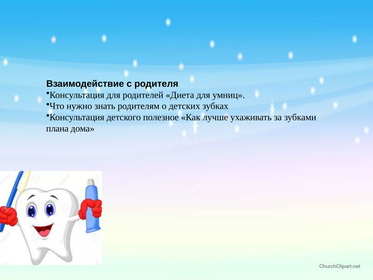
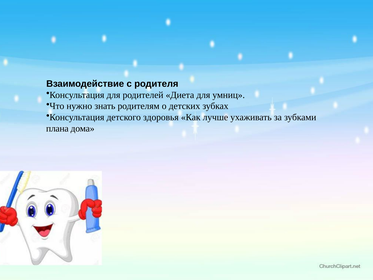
полезное: полезное -> здоровья (161, 117)
